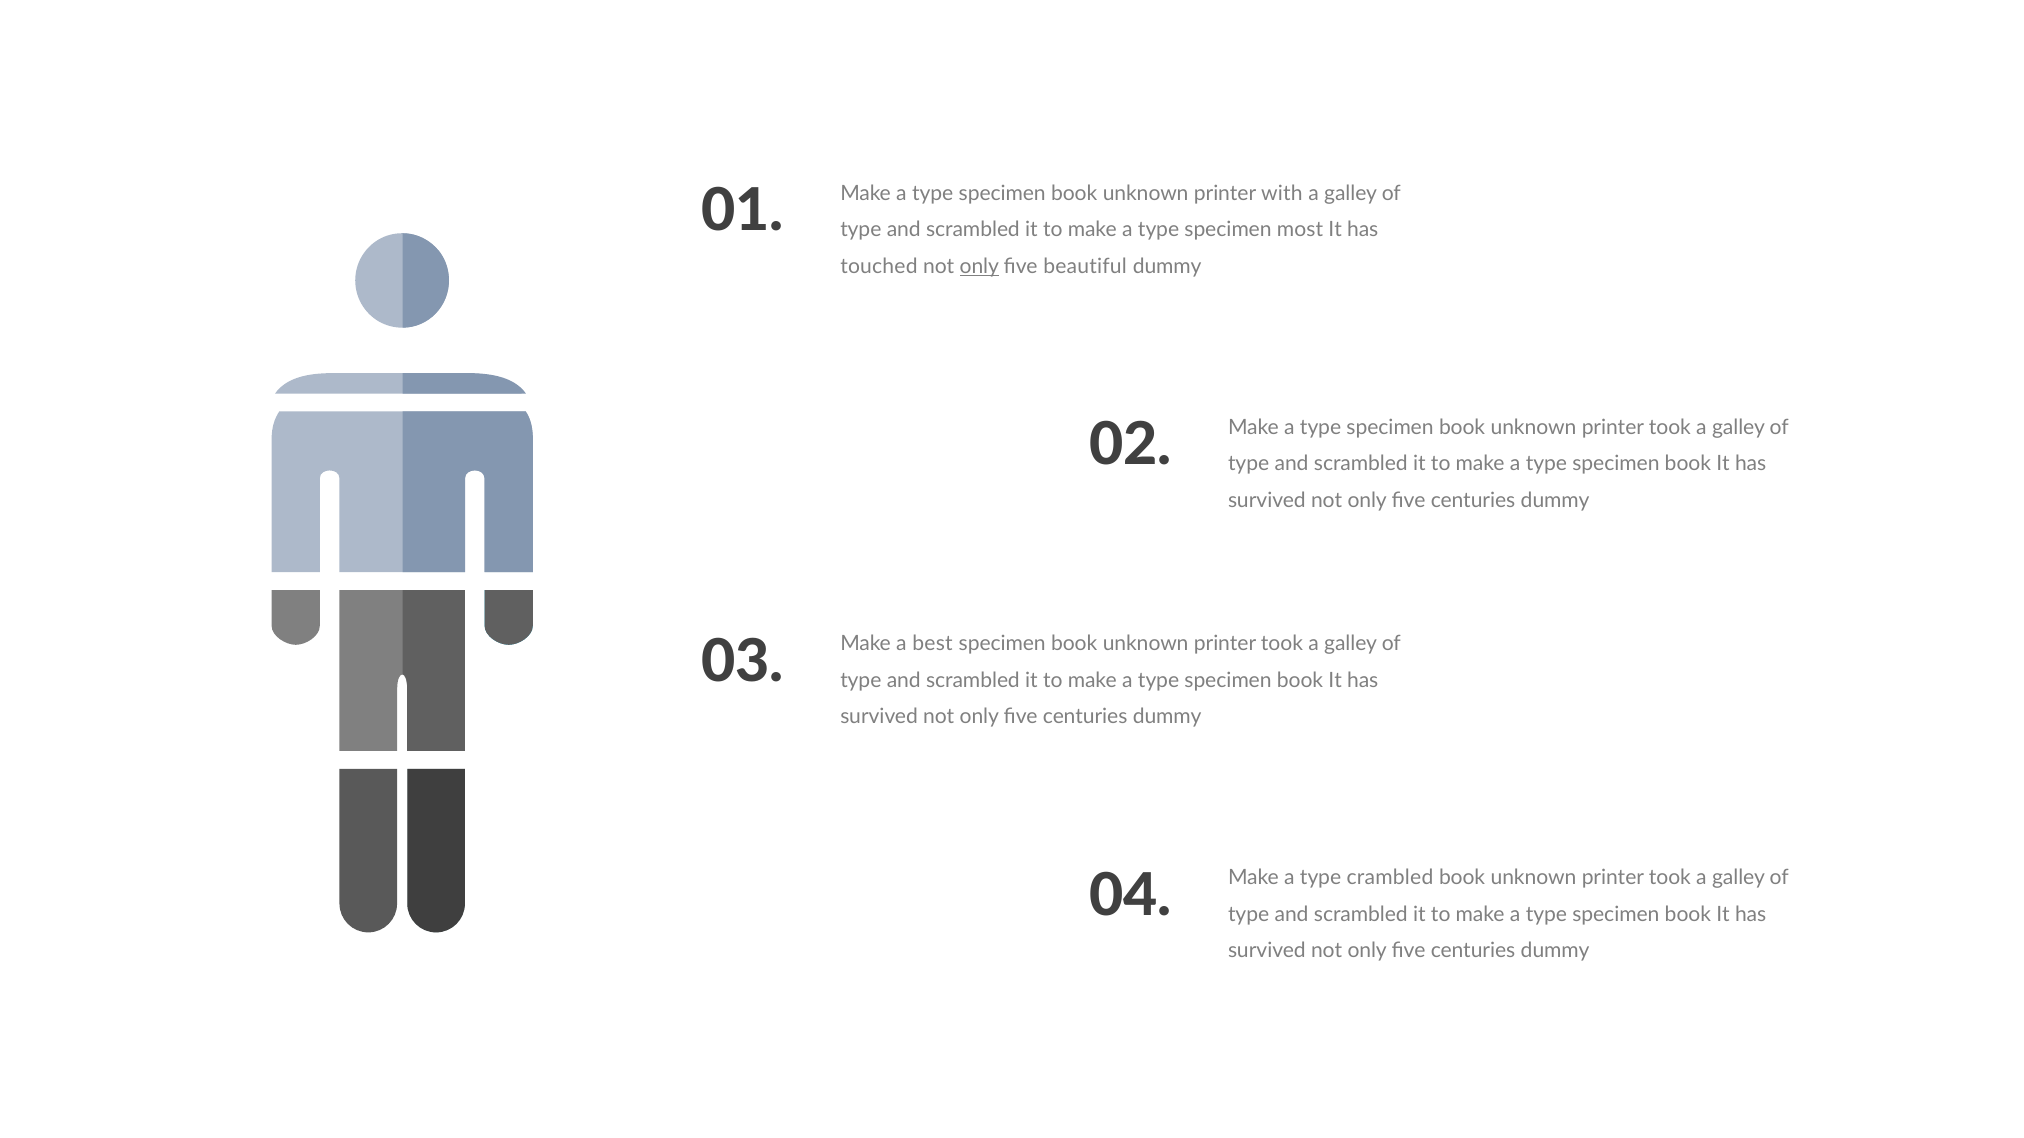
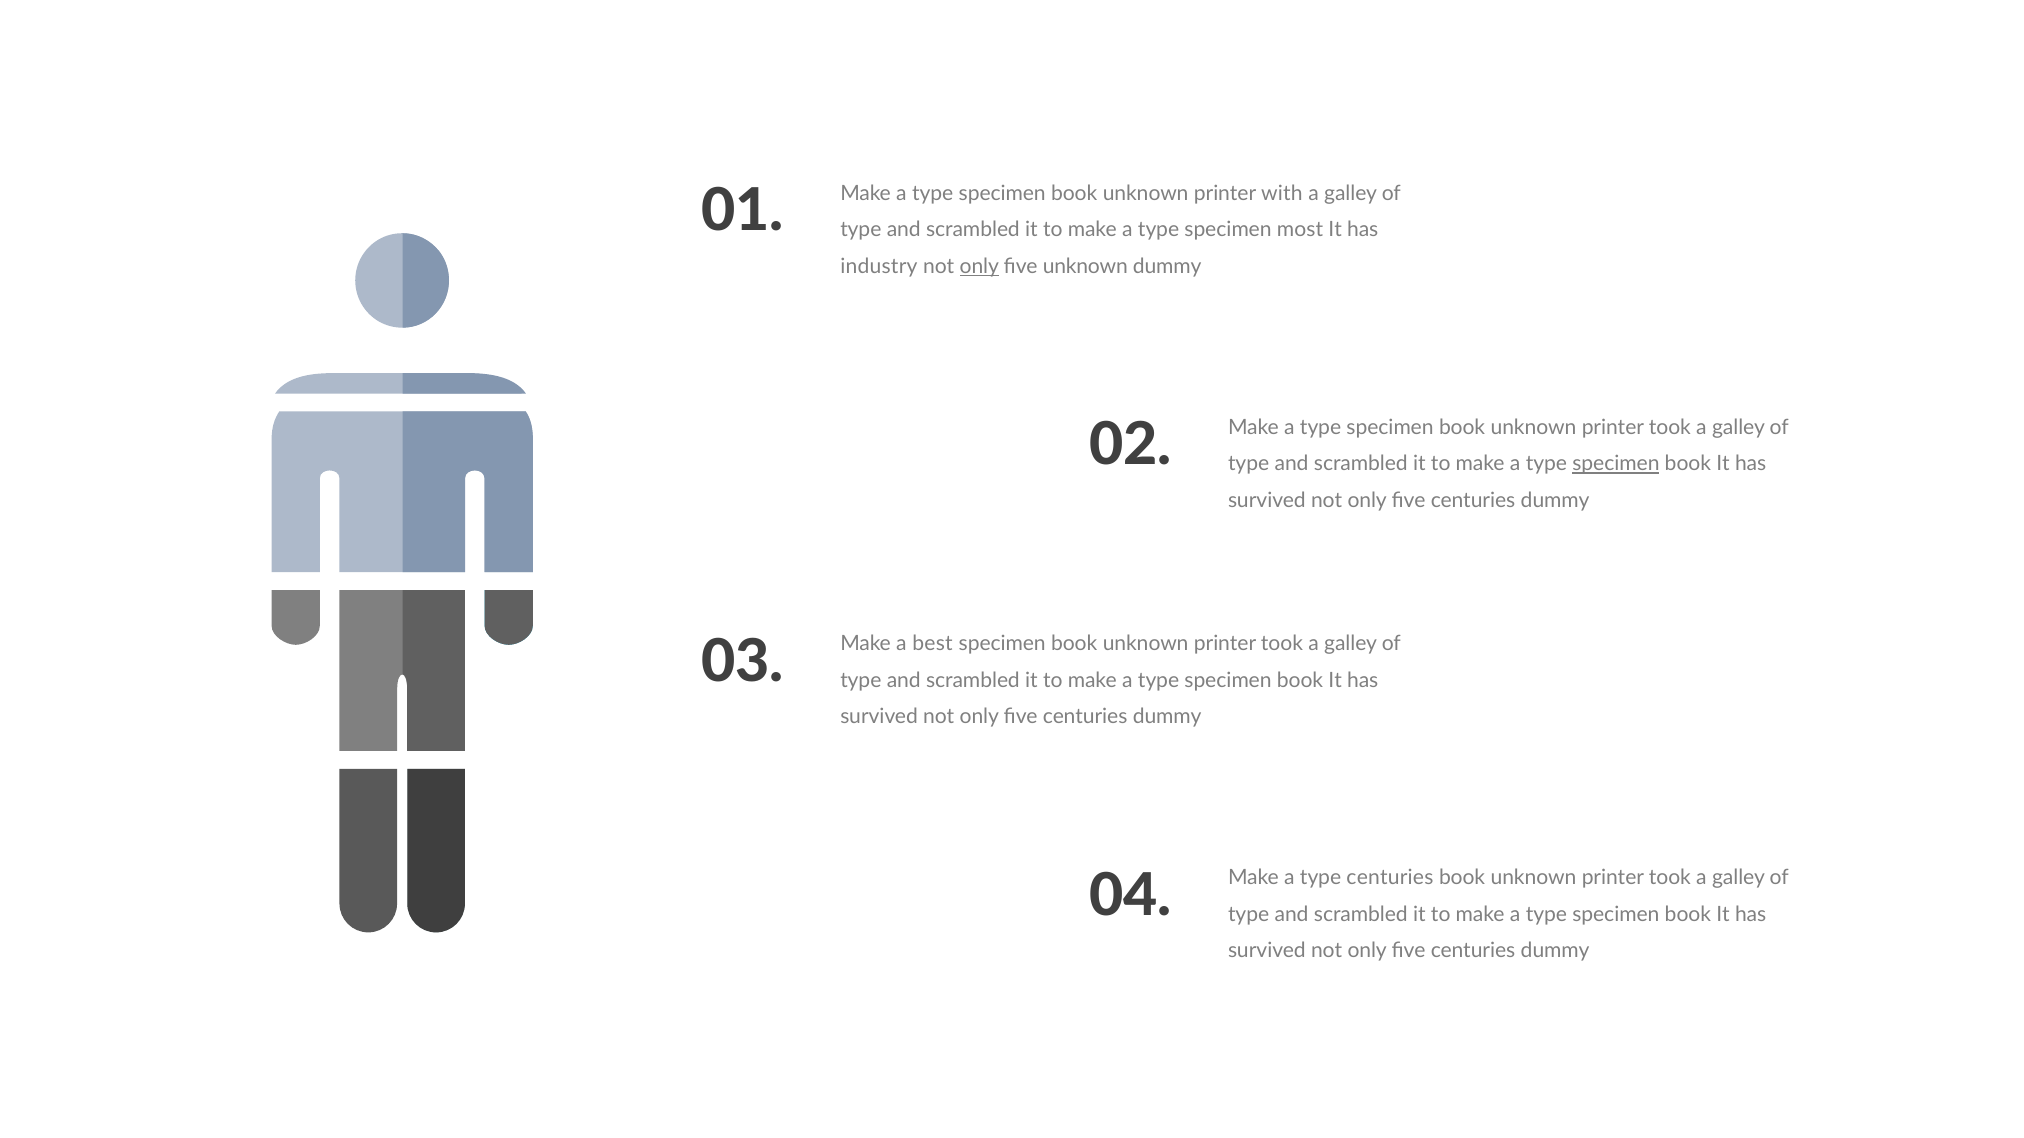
touched: touched -> industry (879, 267)
five beautiful: beautiful -> unknown (1085, 267)
specimen underline: none -> present (1616, 464)
type crambled: crambled -> centuries (1390, 878)
